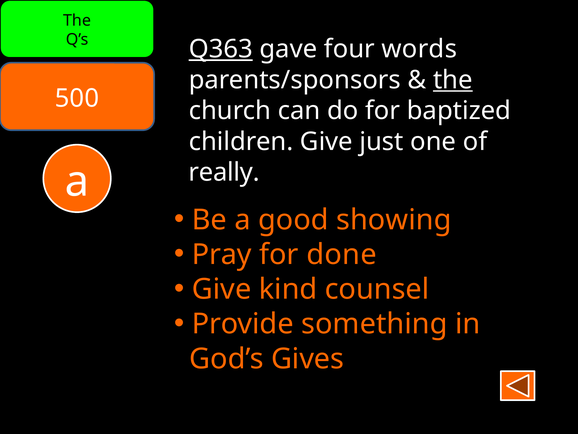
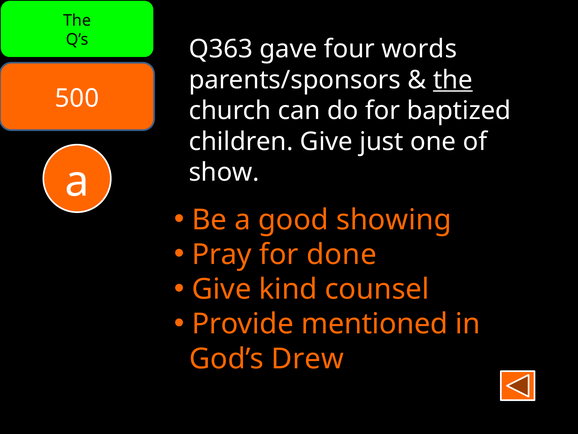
Q363 underline: present -> none (221, 49)
really: really -> show (224, 172)
something: something -> mentioned (375, 324)
Gives: Gives -> Drew (307, 358)
